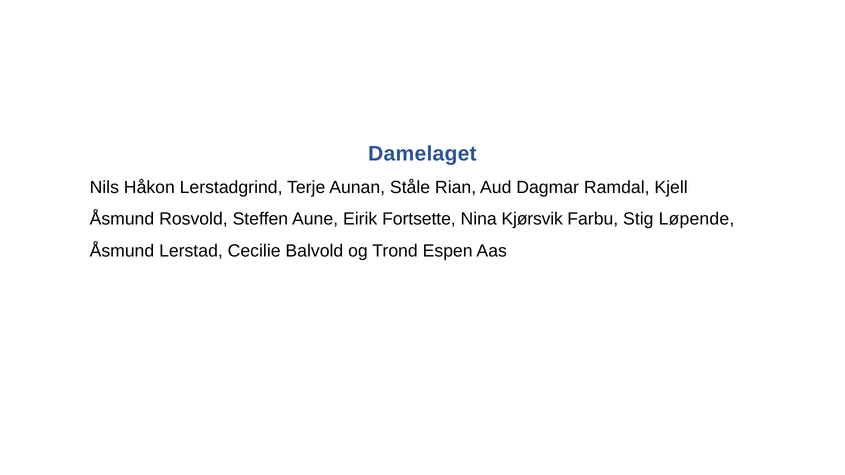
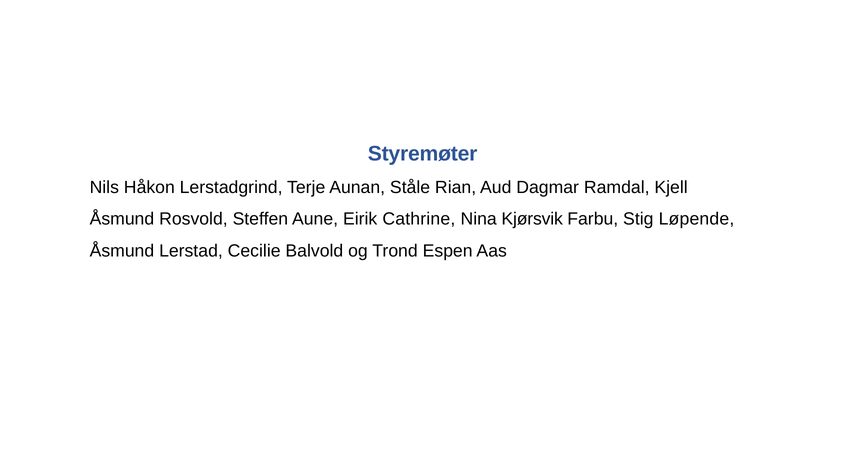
Damelaget: Damelaget -> Styremøter (423, 154)
Fortsette: Fortsette -> Cathrine (419, 219)
